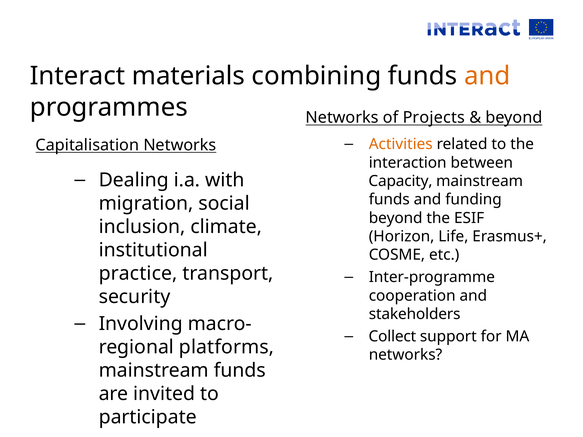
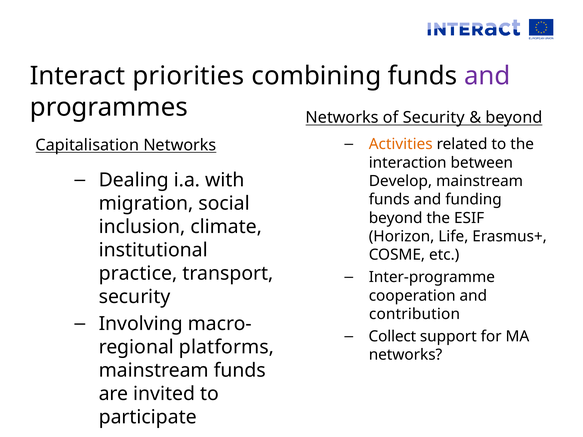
materials: materials -> priorities (188, 76)
and colour: orange -> purple (487, 76)
of Projects: Projects -> Security (434, 118)
Capacity: Capacity -> Develop (400, 181)
stakeholders: stakeholders -> contribution (414, 314)
